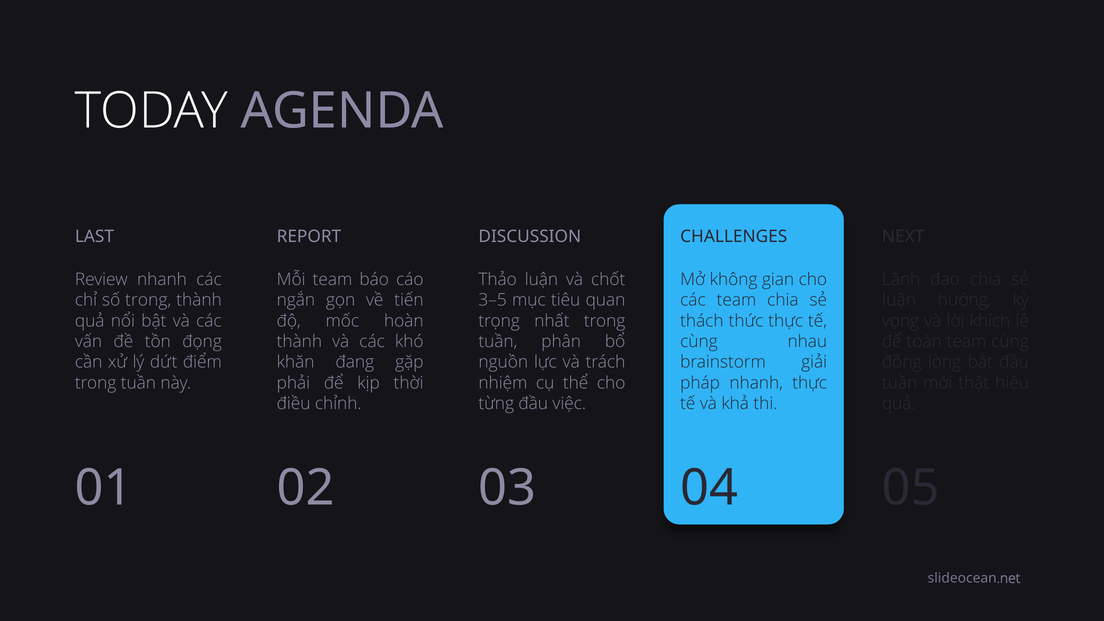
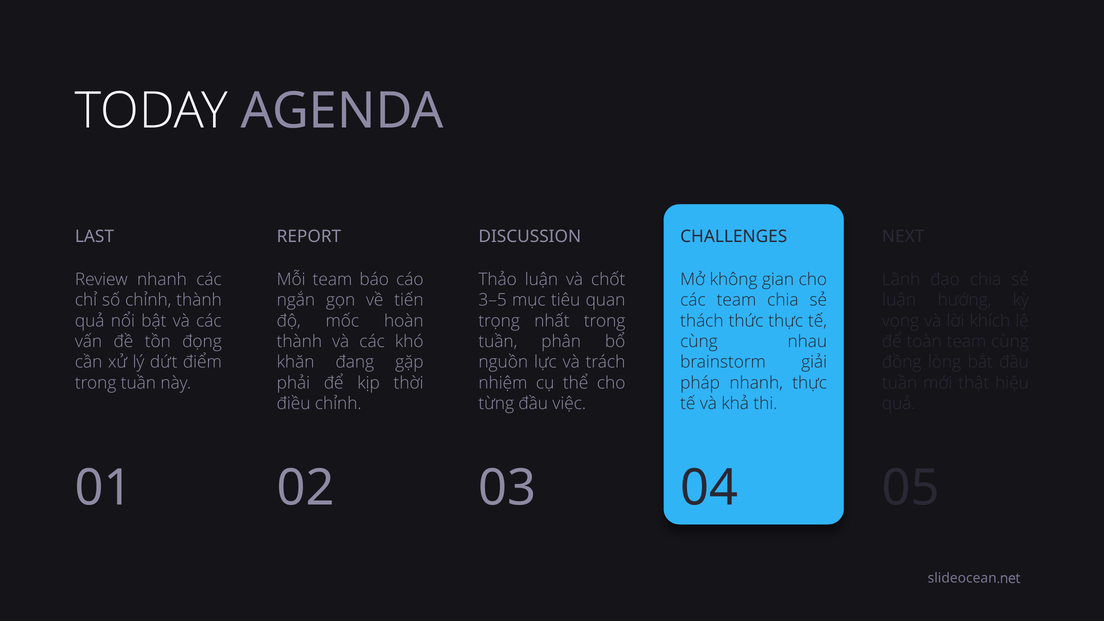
số trong: trong -> chỉnh (148, 300)
